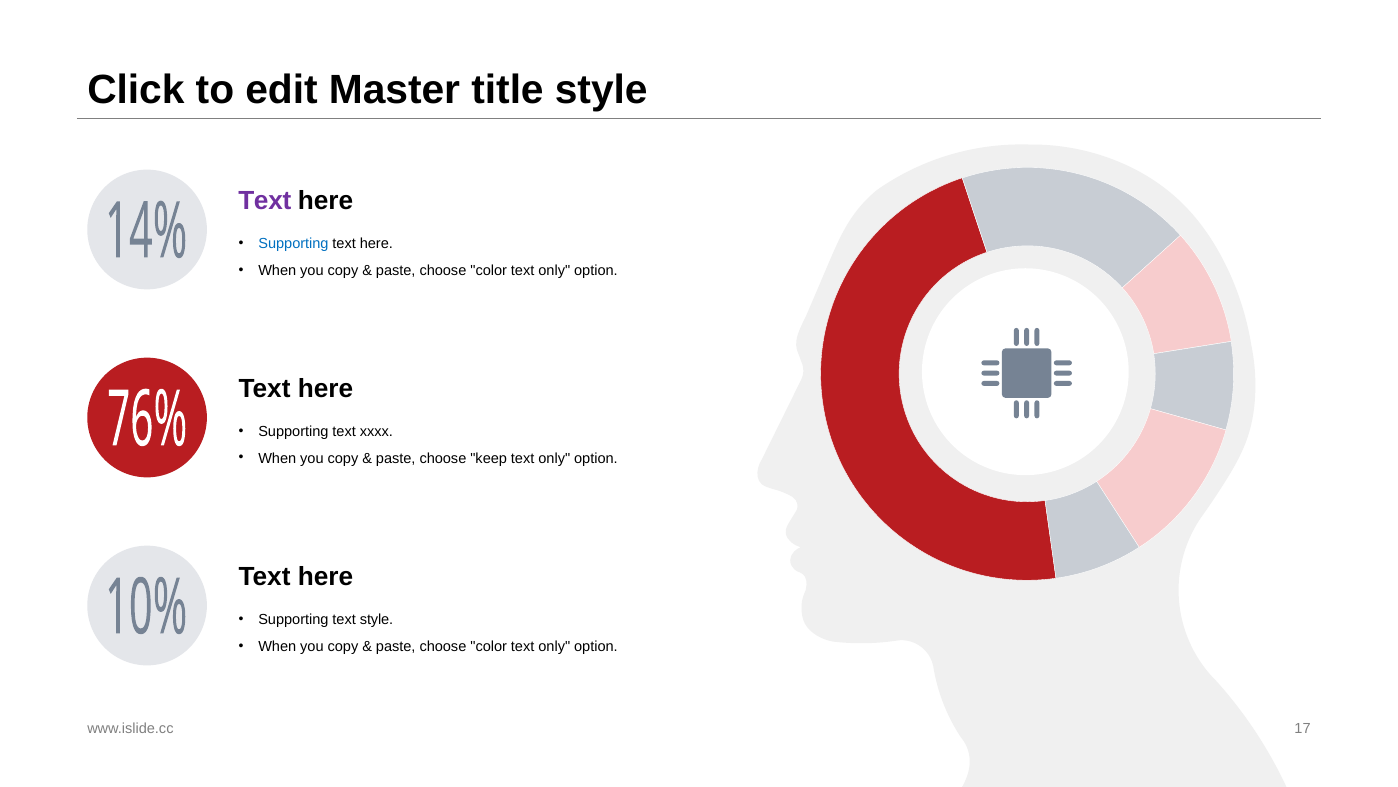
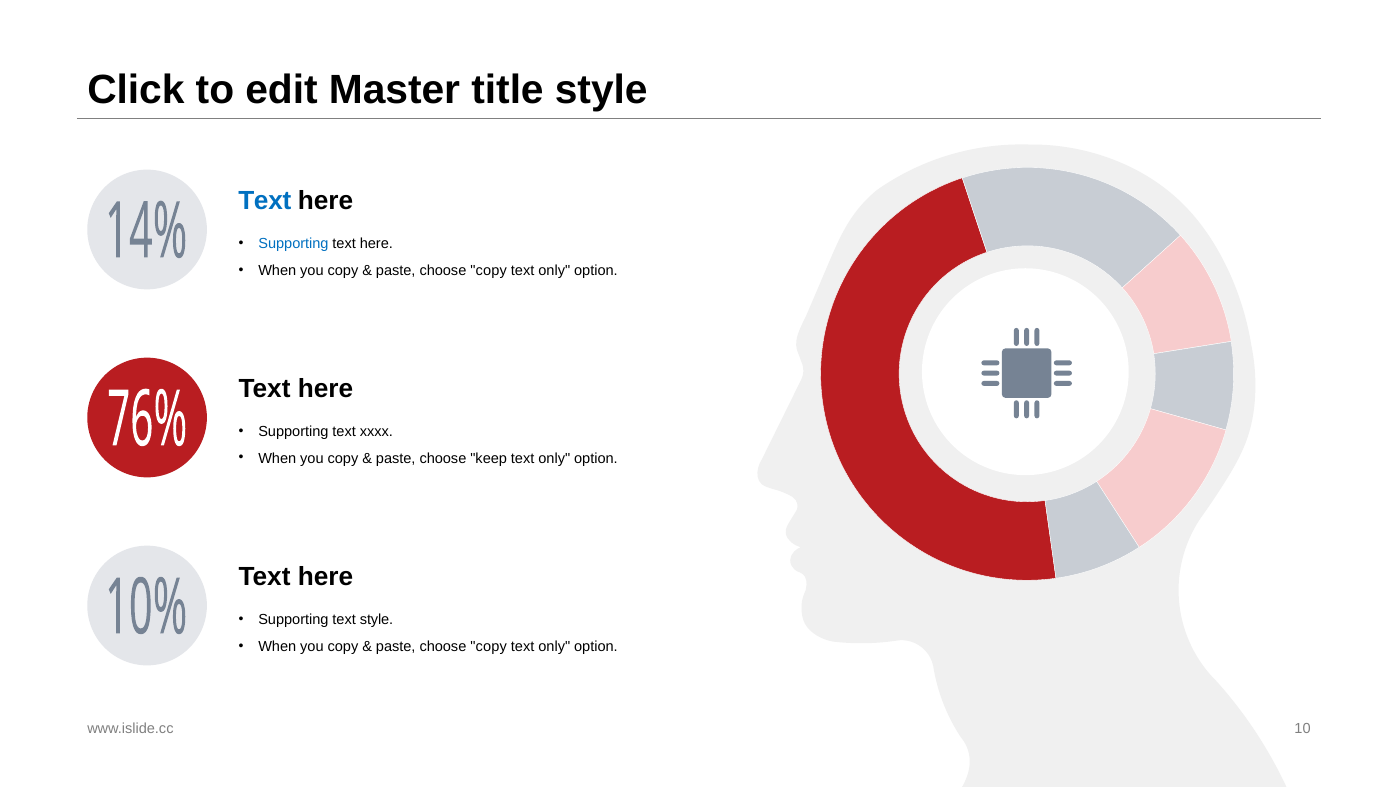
Text colour: purple -> blue (265, 201)
color: color -> copy (489, 270)
color: color -> copy (489, 646)
17: 17 -> 10 (1303, 728)
